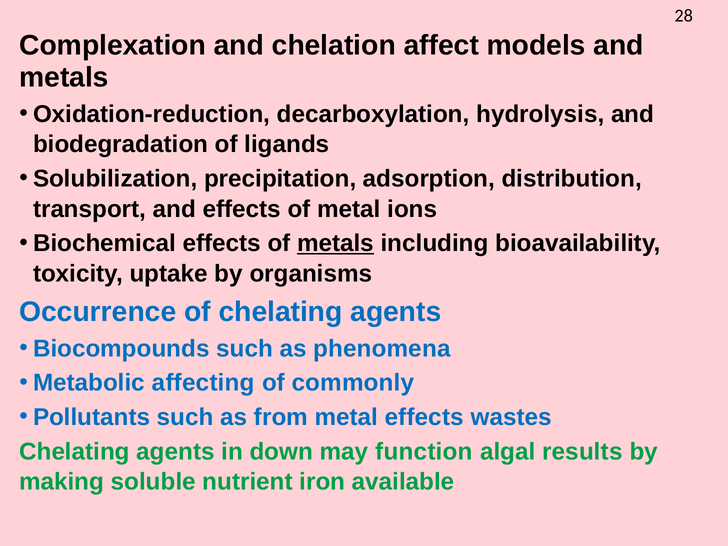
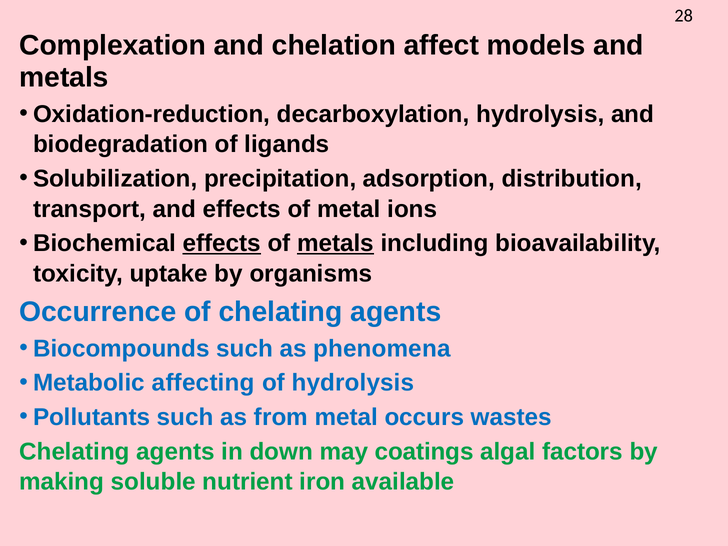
effects underline: none -> present (222, 243)
of commonly: commonly -> hydrolysis (353, 383)
metal effects: effects -> occurs (424, 417)
function: function -> coatings (424, 452)
results: results -> factors (582, 452)
